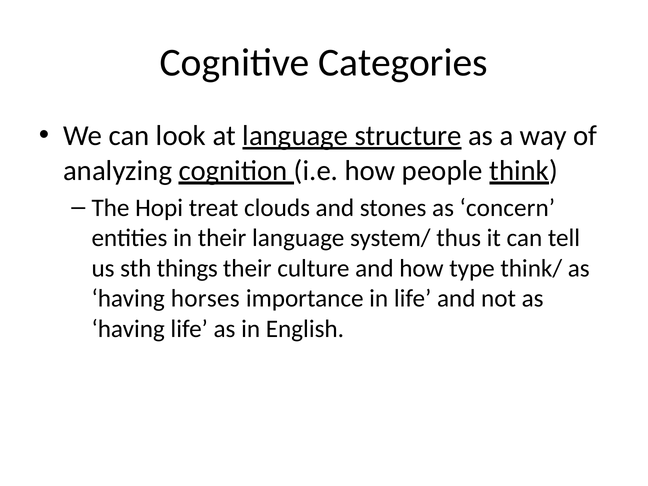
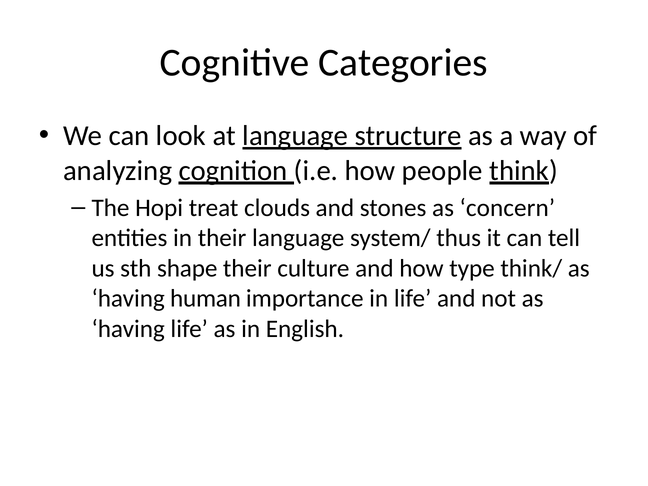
things: things -> shape (187, 268)
horses: horses -> human (205, 298)
